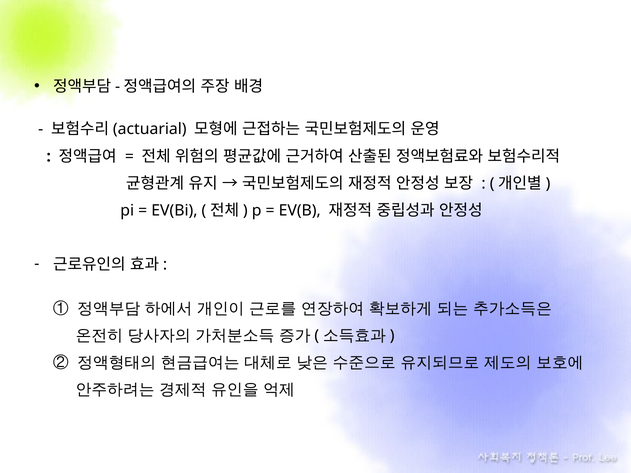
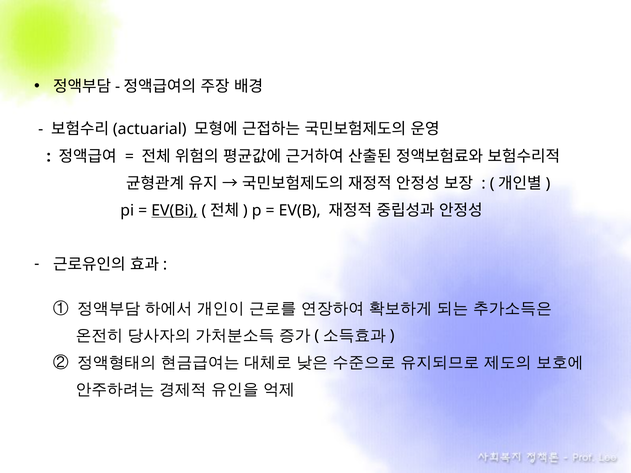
EV(Bi underline: none -> present (174, 211)
